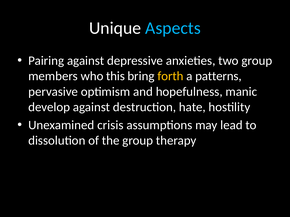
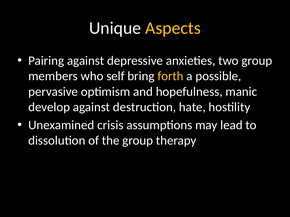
Aspects colour: light blue -> yellow (173, 28)
this: this -> self (115, 76)
patterns: patterns -> possible (218, 76)
